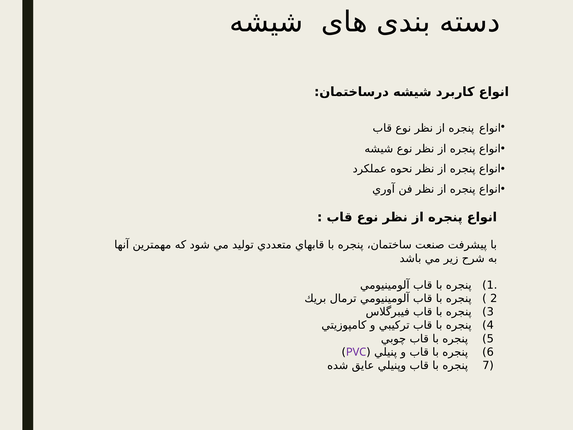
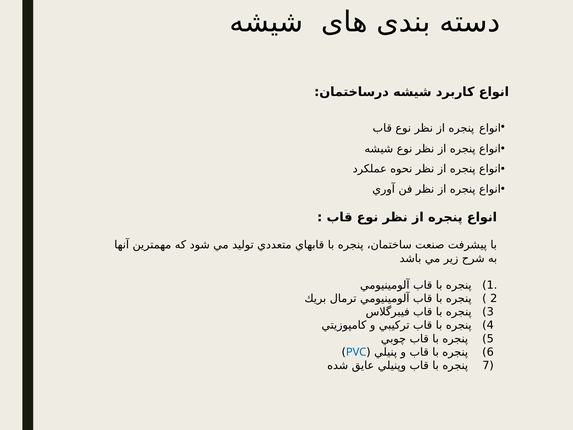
PVC colour: purple -> blue (356, 352)
